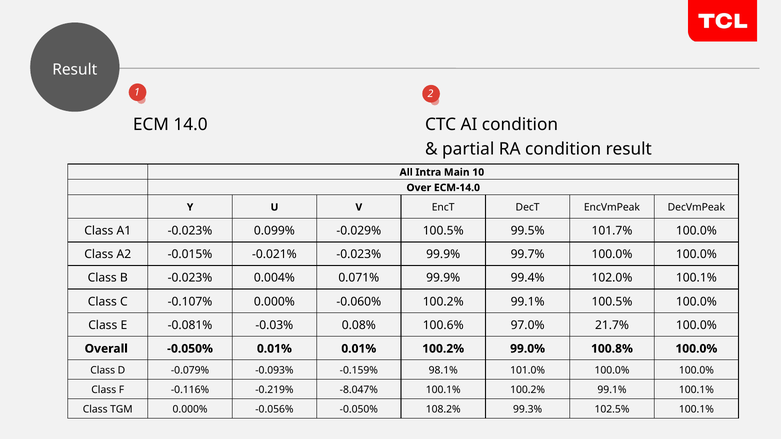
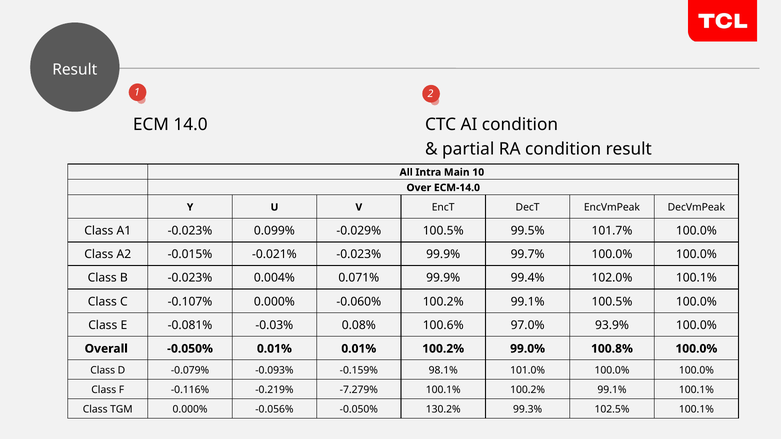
21.7%: 21.7% -> 93.9% (612, 325)
-8.047%: -8.047% -> -7.279% (359, 390)
108.2%: 108.2% -> 130.2% (443, 409)
